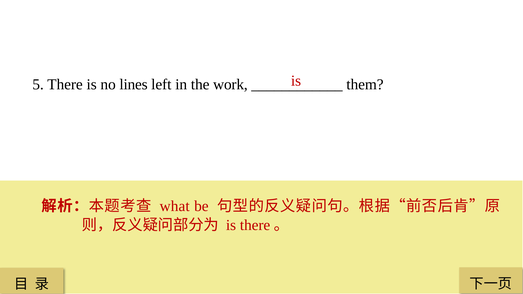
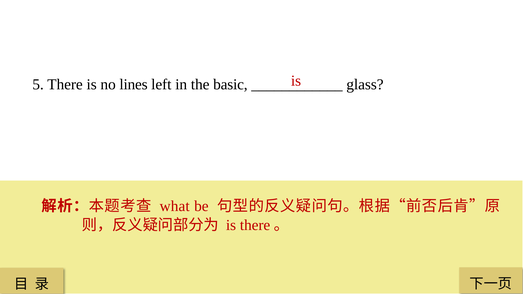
work: work -> basic (230, 85)
them: them -> glass (365, 85)
